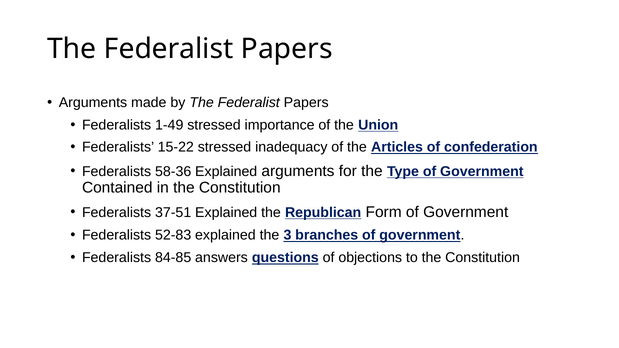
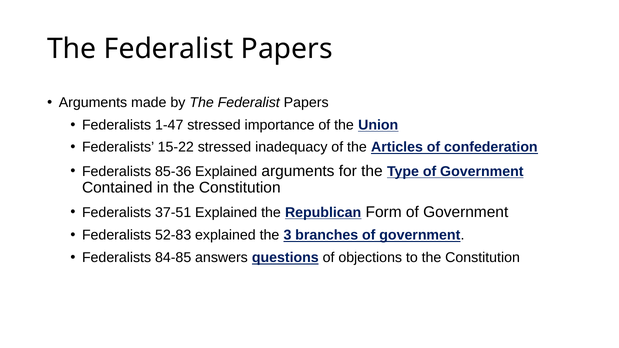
1-49: 1-49 -> 1-47 (169, 125)
58-36: 58-36 -> 85-36 (173, 172)
